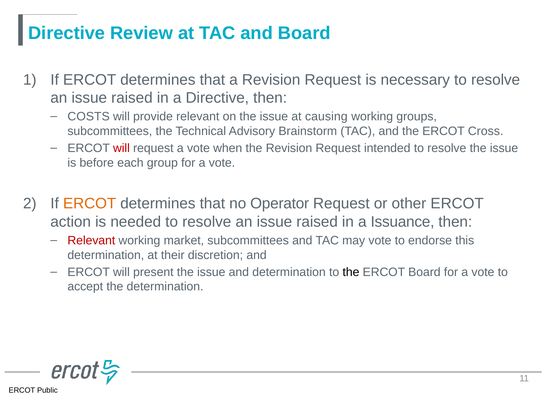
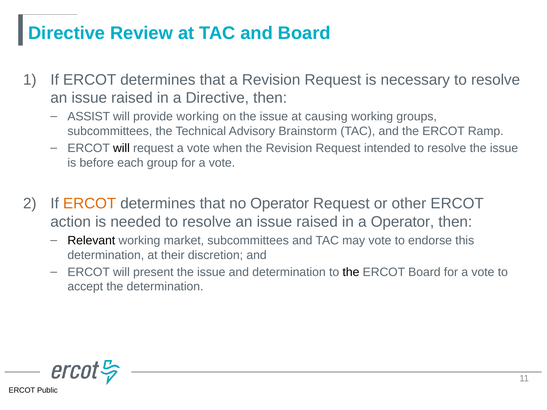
COSTS: COSTS -> ASSIST (89, 117)
provide relevant: relevant -> working (198, 117)
Cross: Cross -> Ramp (486, 131)
will colour: red -> black (121, 148)
a Issuance: Issuance -> Operator (402, 222)
Relevant colour: red -> black (91, 241)
